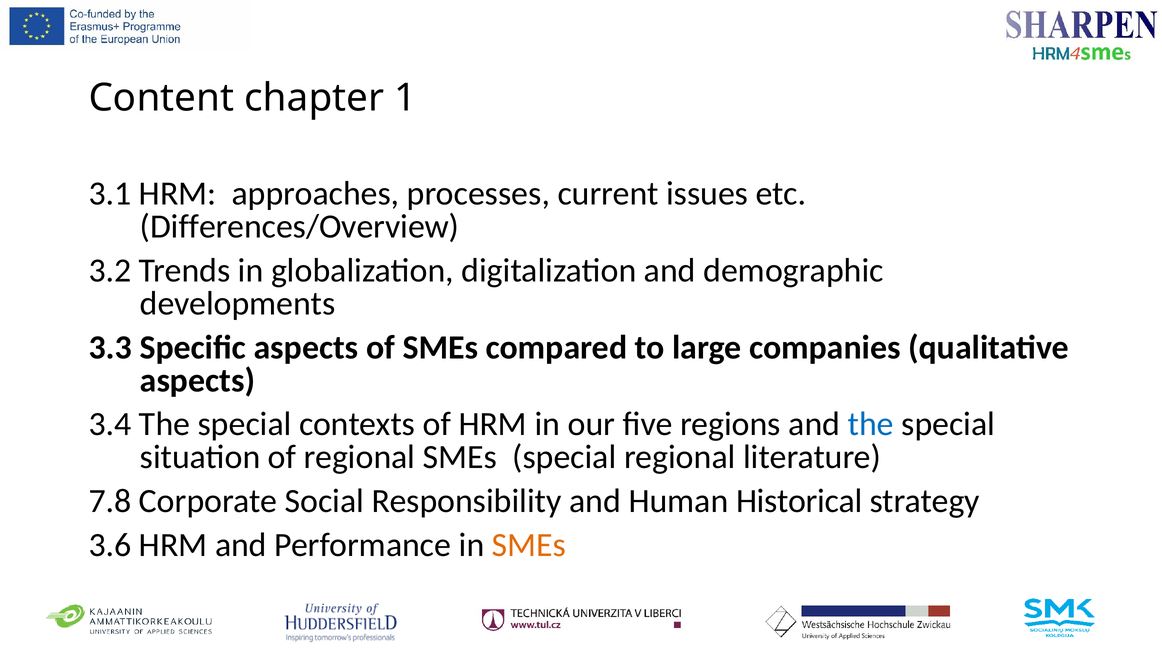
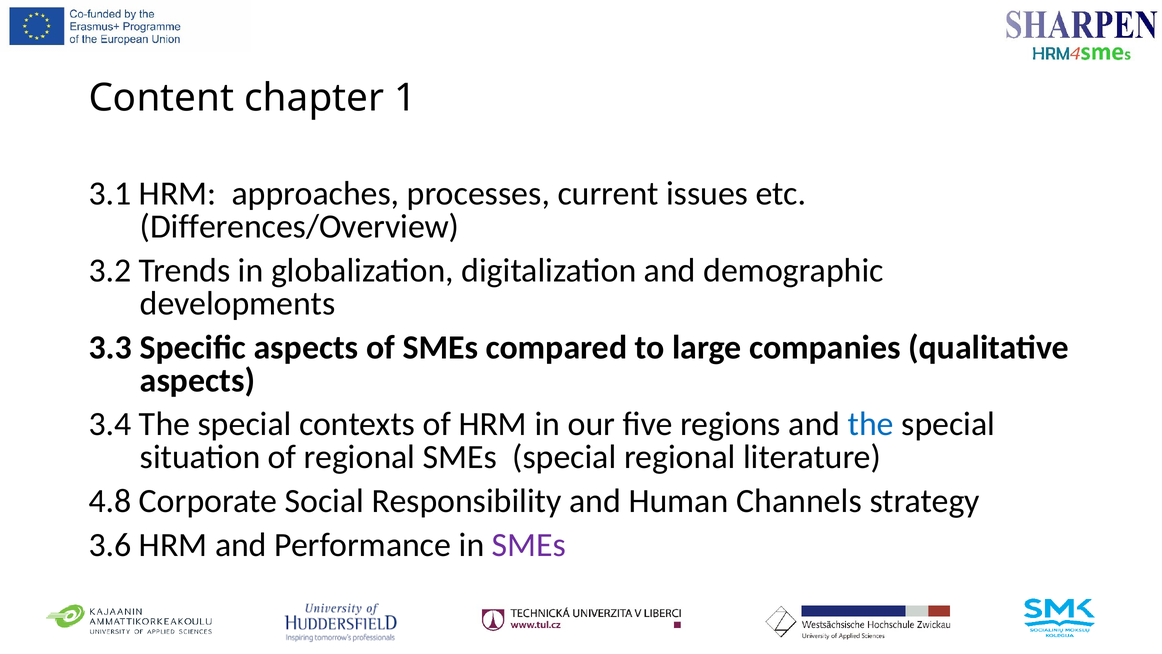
7.8: 7.8 -> 4.8 (110, 501)
Historical: Historical -> Channels (799, 501)
SMEs colour: orange -> purple (529, 545)
